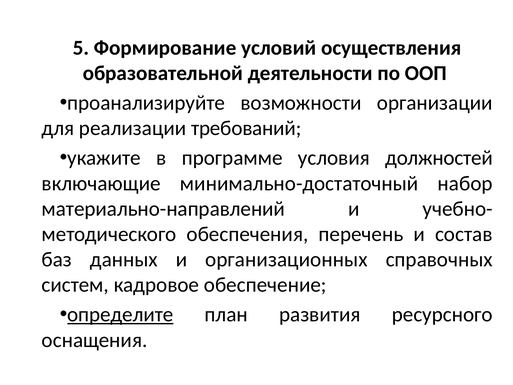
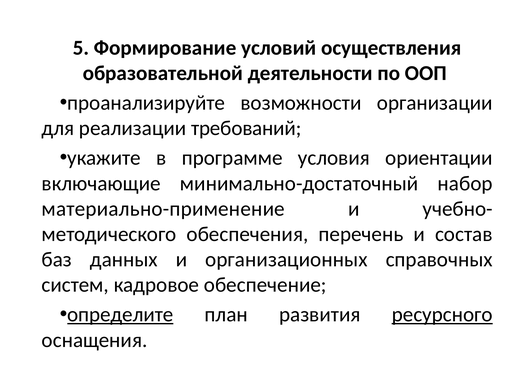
должностей: должностей -> ориентации (439, 158)
материально-направлений: материально-направлений -> материально-применение (163, 209)
ресурсного underline: none -> present (442, 315)
